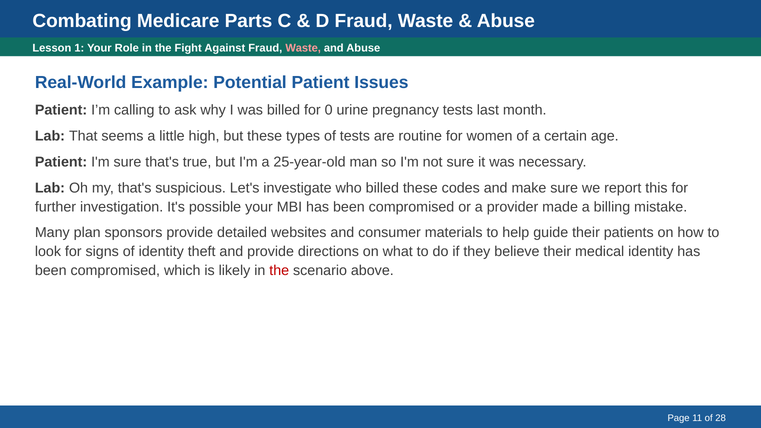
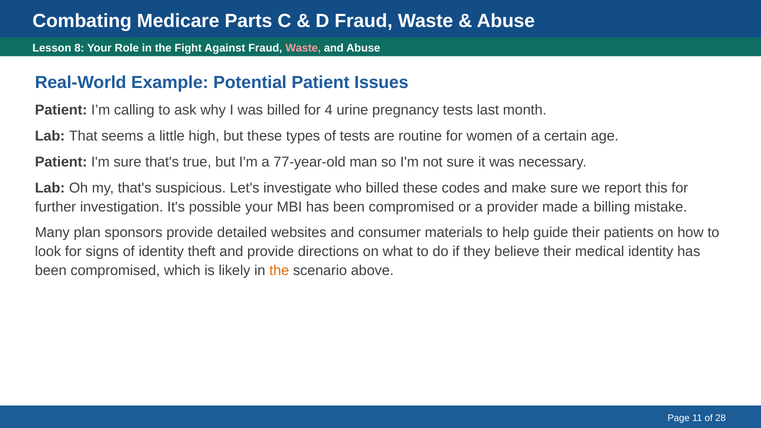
1: 1 -> 8 (79, 48)
0: 0 -> 4 (329, 110)
25-year-old: 25-year-old -> 77-year-old (310, 162)
the colour: red -> orange (279, 270)
